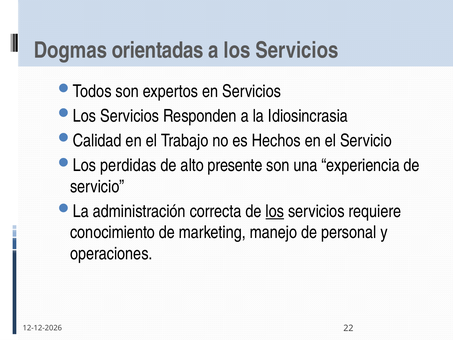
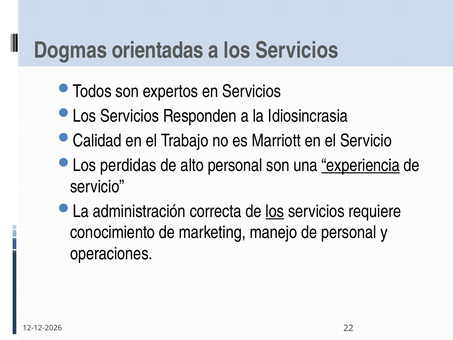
Hechos: Hechos -> Marriott (276, 141)
alto presente: presente -> personal (235, 165)
experiencia underline: none -> present (361, 165)
